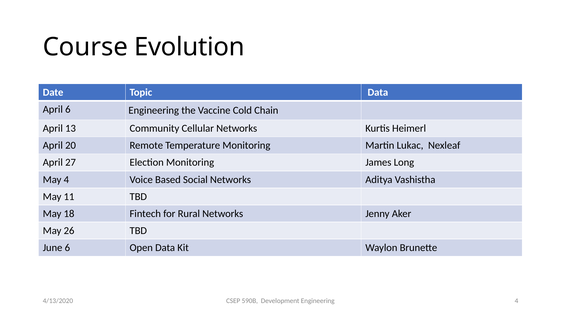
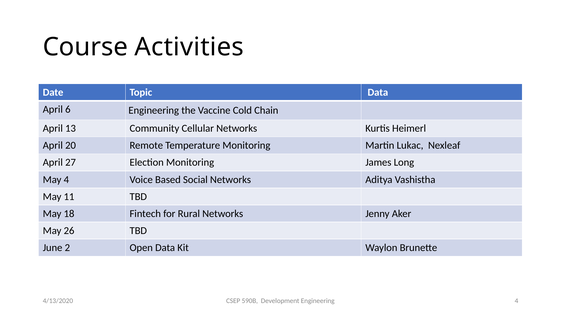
Evolution: Evolution -> Activities (189, 47)
June 6: 6 -> 2 (67, 248)
